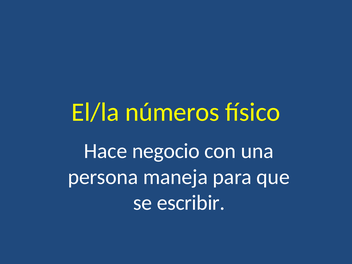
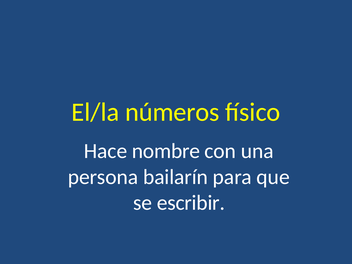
negocio: negocio -> nombre (166, 151)
maneja: maneja -> bailarín (175, 177)
